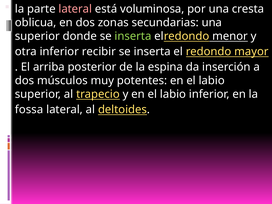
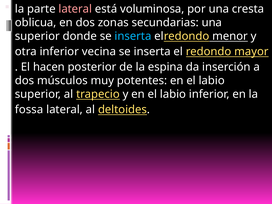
inserta colour: light green -> light blue (133, 36)
recibir: recibir -> vecina (99, 52)
arriba: arriba -> hacen (49, 67)
